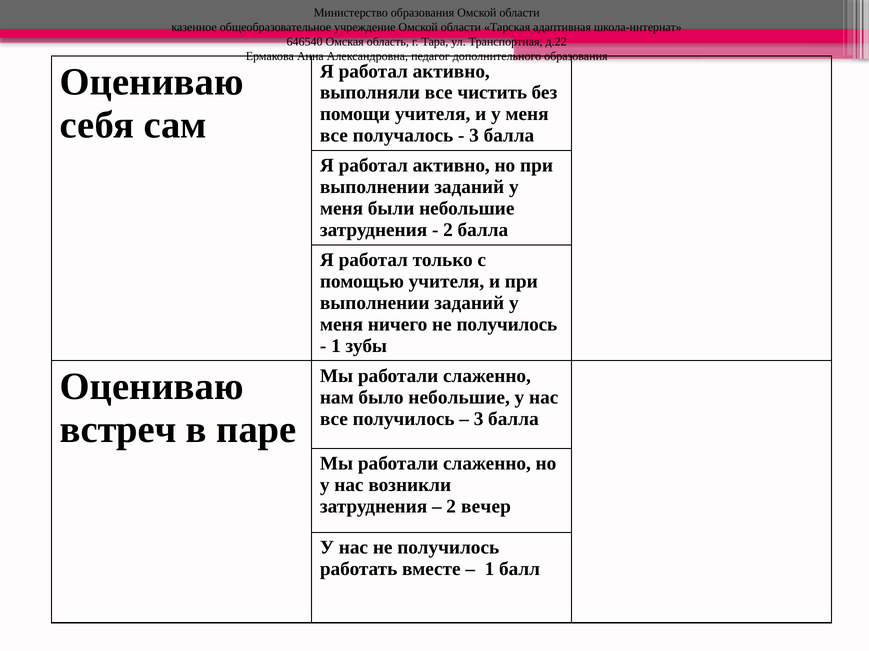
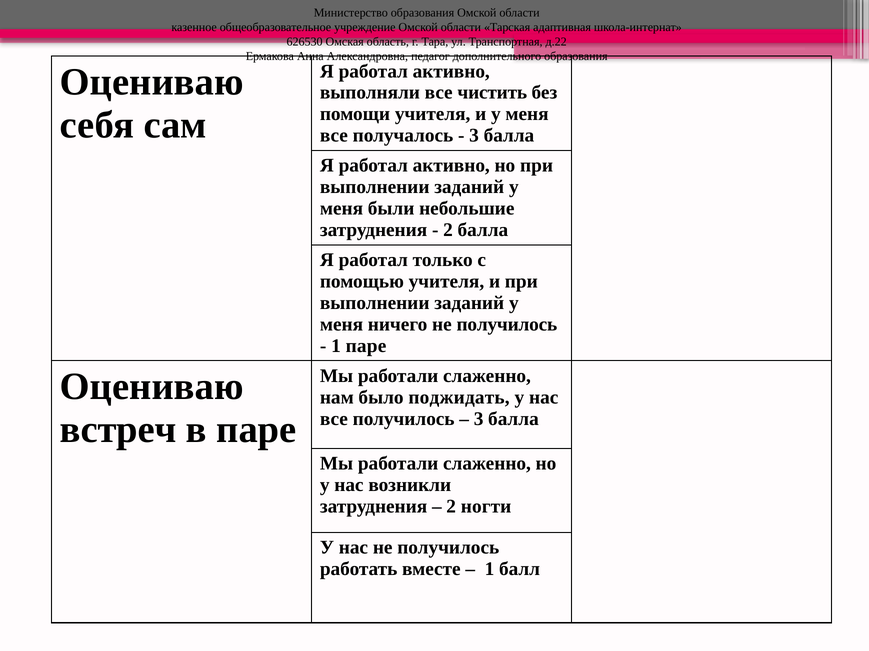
646540: 646540 -> 626530 (305, 42)
1 зубы: зубы -> паре (366, 346)
было небольшие: небольшие -> поджидать (459, 398)
вечер: вечер -> ногти (486, 507)
